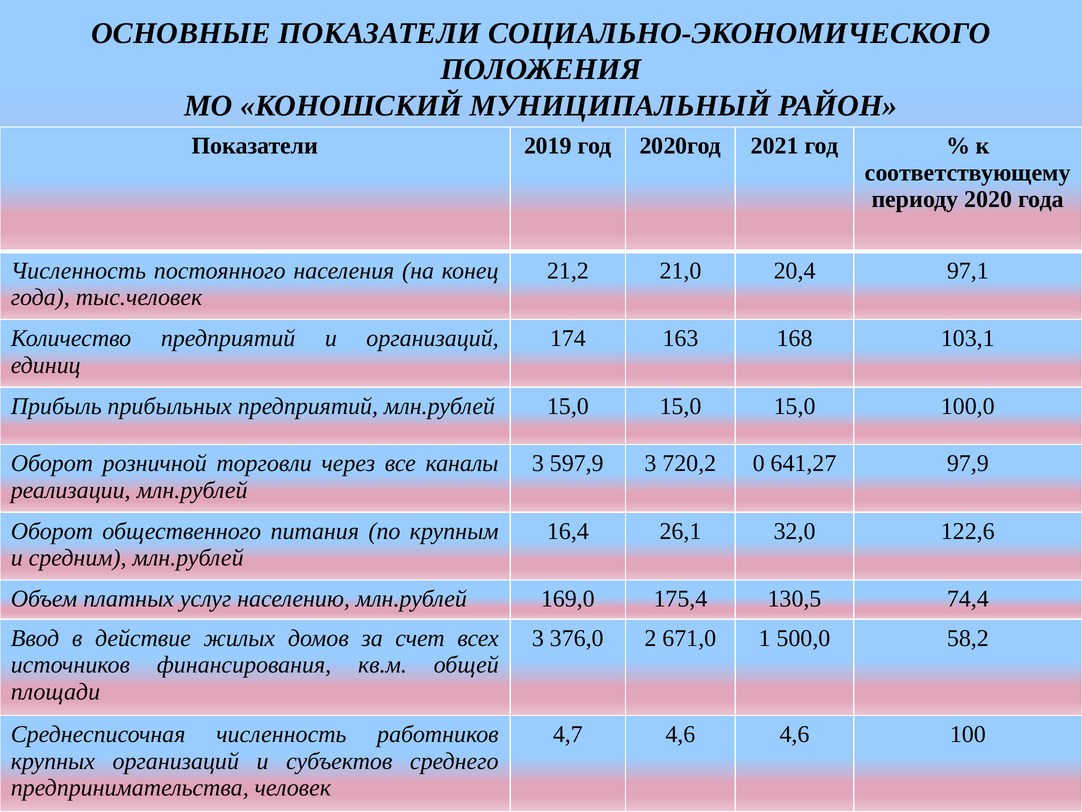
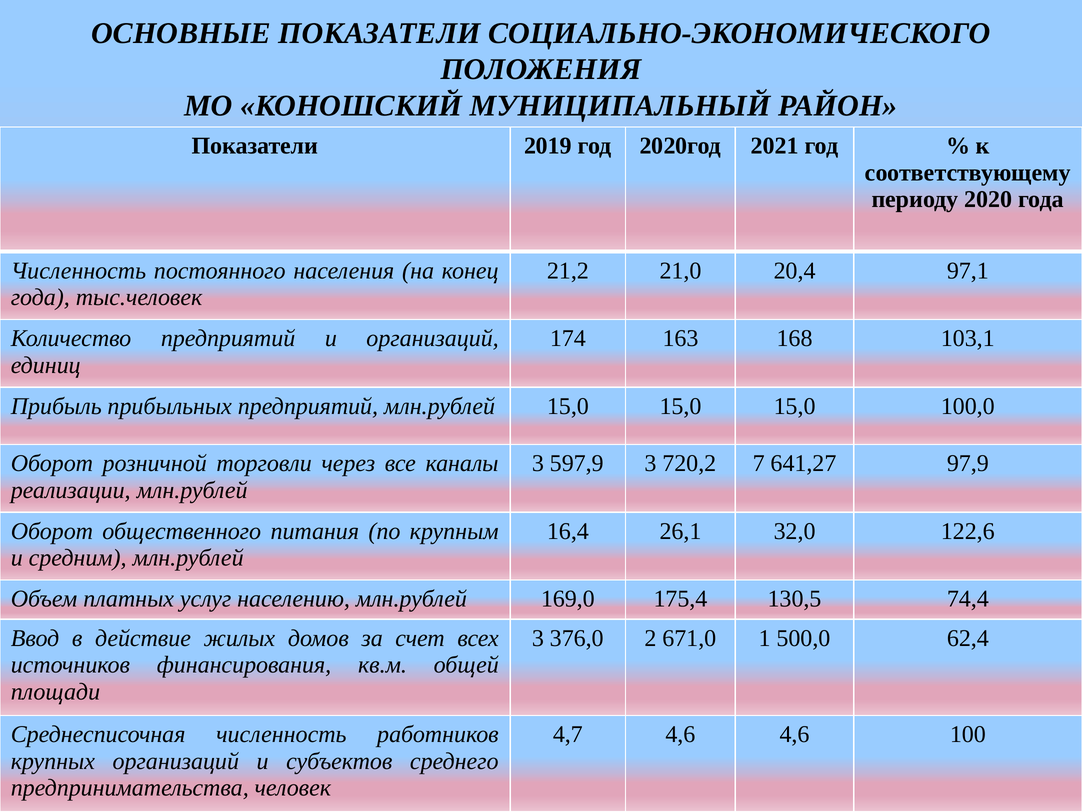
0: 0 -> 7 (759, 463)
58,2: 58,2 -> 62,4 (968, 638)
